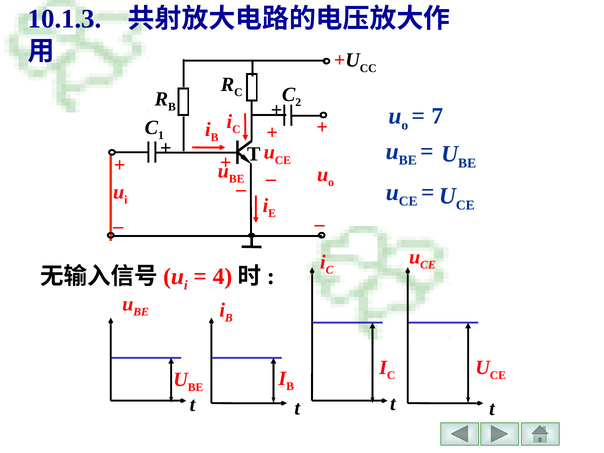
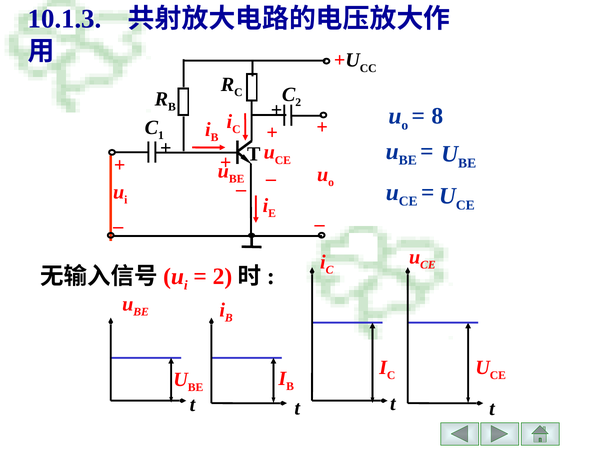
7: 7 -> 8 (437, 116)
4: 4 -> 2 (222, 276)
